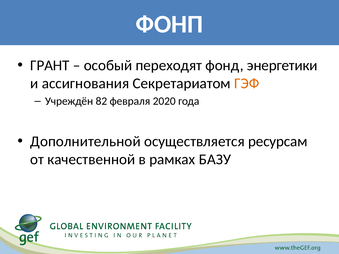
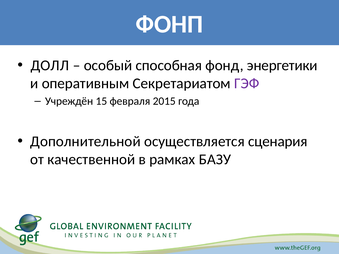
ГРАНТ: ГРАНТ -> ДОЛЛ (50, 65)
переходят: переходят -> способная (169, 65)
ассигнования: ассигнования -> оперативным (86, 84)
ГЭФ colour: orange -> purple (247, 84)
82: 82 -> 15 (101, 101)
2020: 2020 -> 2015 (164, 101)
ресурсам: ресурсам -> сценария (278, 142)
